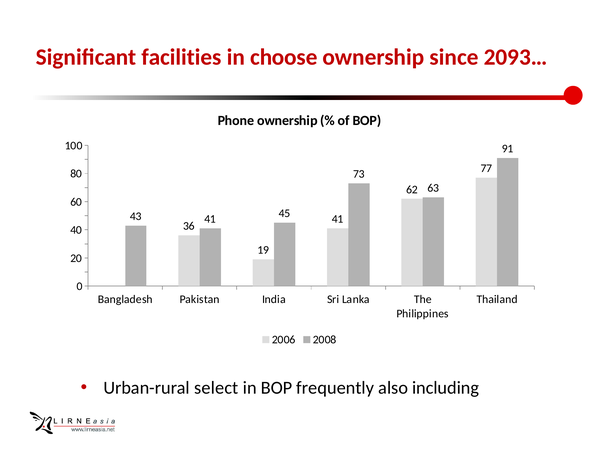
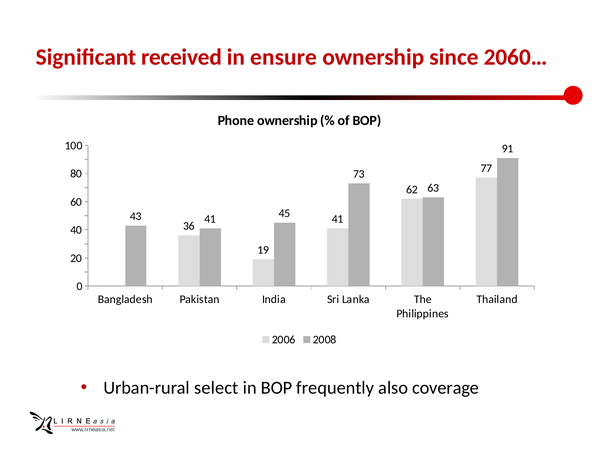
facilities: facilities -> received (182, 57)
choose: choose -> ensure (284, 57)
2093…: 2093… -> 2060… (516, 57)
including: including -> coverage (446, 388)
